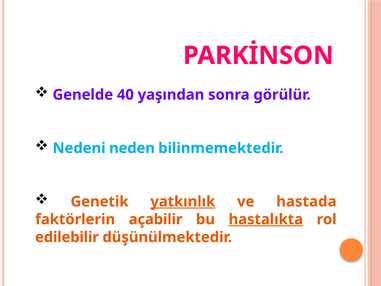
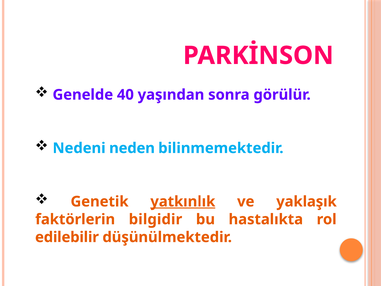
hastada: hastada -> yaklaşık (306, 201)
açabilir: açabilir -> bilgidir (155, 219)
hastalıkta underline: present -> none (266, 219)
